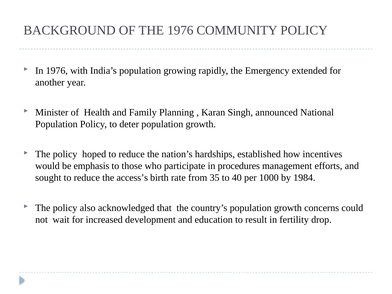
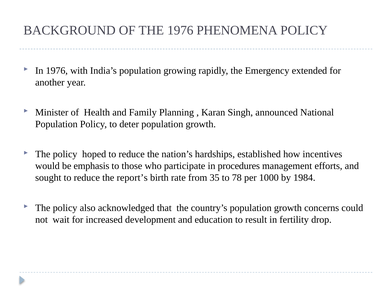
COMMUNITY: COMMUNITY -> PHENOMENA (237, 30)
access’s: access’s -> report’s (132, 178)
40: 40 -> 78 (237, 178)
